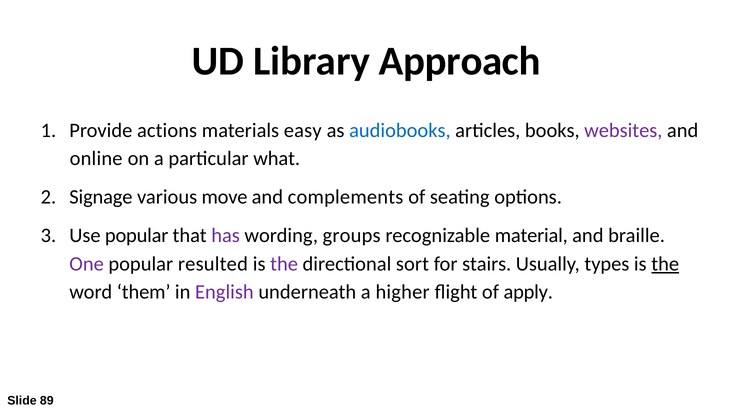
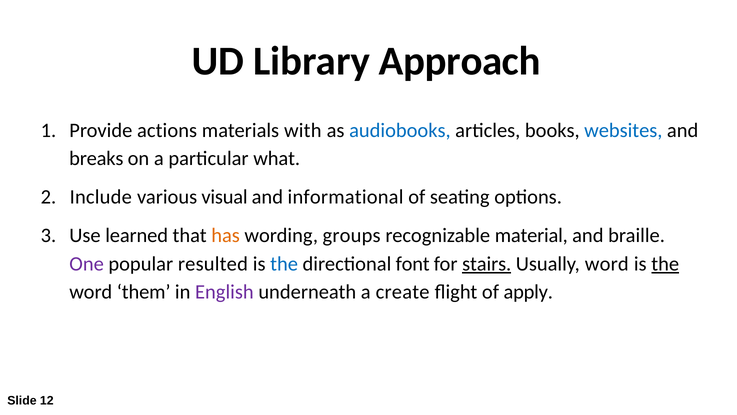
easy: easy -> with (303, 130)
websites colour: purple -> blue (623, 130)
online: online -> breaks (96, 158)
Signage: Signage -> Include (101, 197)
move: move -> visual (225, 197)
complements: complements -> informational (346, 197)
Use popular: popular -> learned (137, 235)
has colour: purple -> orange (226, 235)
the colour: purple -> blue (284, 264)
sort: sort -> font (413, 264)
stairs underline: none -> present (487, 264)
Usually types: types -> word (607, 264)
higher: higher -> create (403, 292)
89: 89 -> 12 (47, 400)
